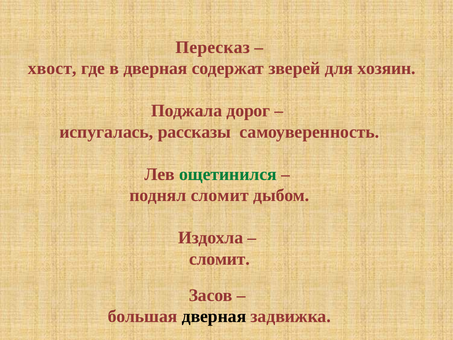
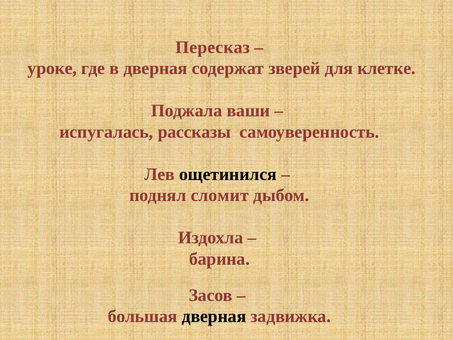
хвост: хвост -> уроке (52, 68)
хозяин: хозяин -> клетке (386, 68)
дорог: дорог -> ваши (248, 111)
ощетинился colour: green -> black (228, 174)
сломит: сломит -> барина (219, 259)
